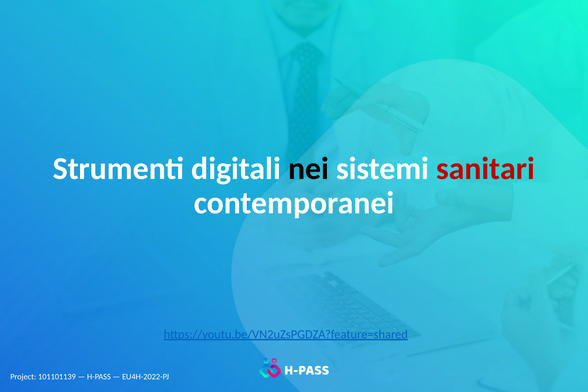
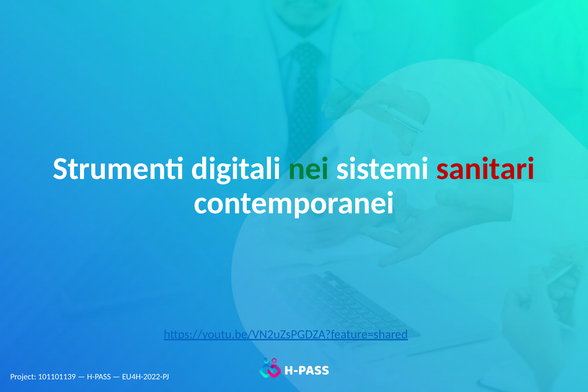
nei colour: black -> green (309, 169)
